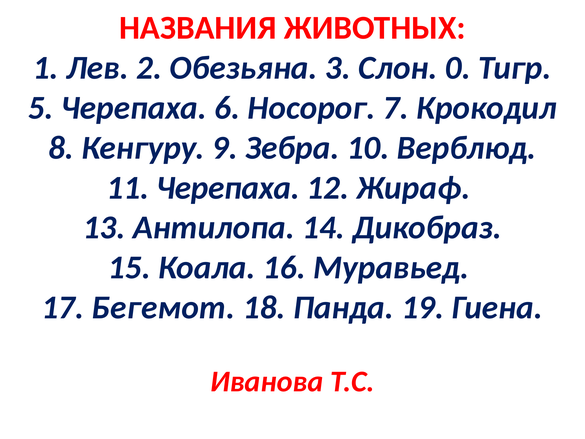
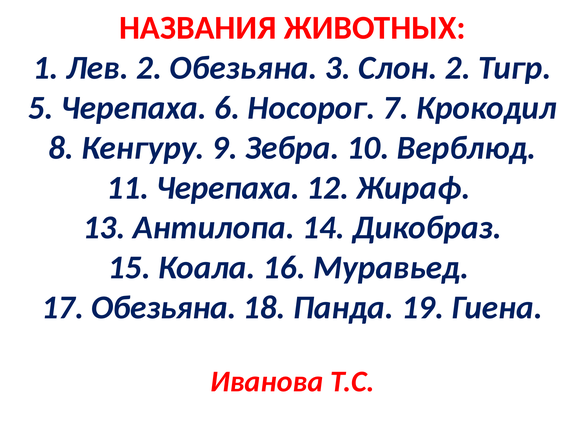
Слон 0: 0 -> 2 (458, 68)
17 Бегемот: Бегемот -> Обезьяна (164, 307)
